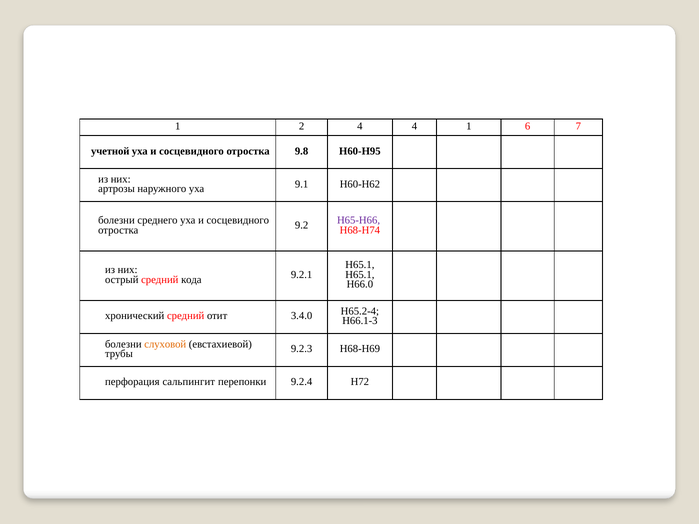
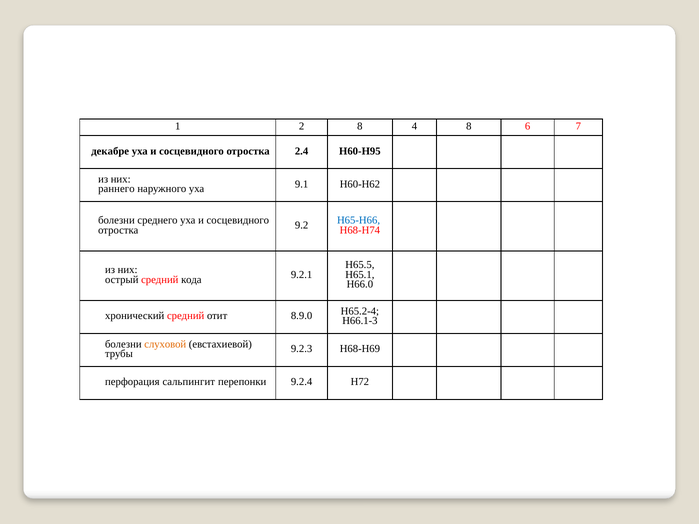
2 4: 4 -> 8 (360, 126)
4 1: 1 -> 8 (469, 126)
учетной: учетной -> декабре (110, 151)
9.8: 9.8 -> 2.4 (302, 151)
артрозы: артрозы -> раннего (116, 189)
Н65-Н66 colour: purple -> blue (359, 220)
H65.1: H65.1 -> H65.5 (360, 265)
3.4.0: 3.4.0 -> 8.9.0 (302, 316)
